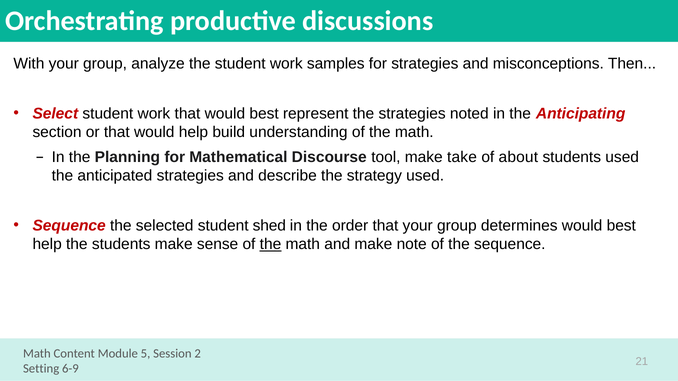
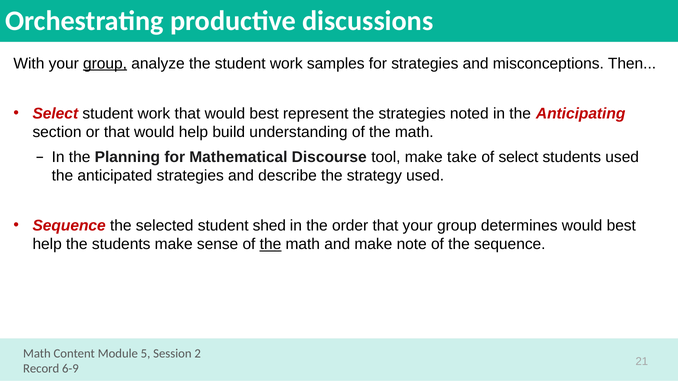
group underline: none -> present (105, 64)
of about: about -> select (518, 157)
Setting: Setting -> Record (41, 369)
